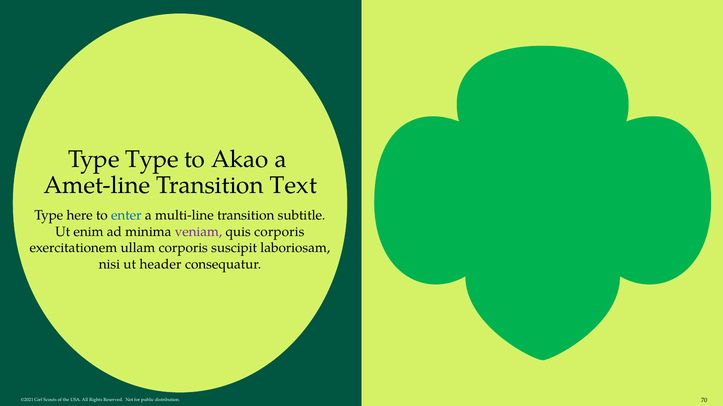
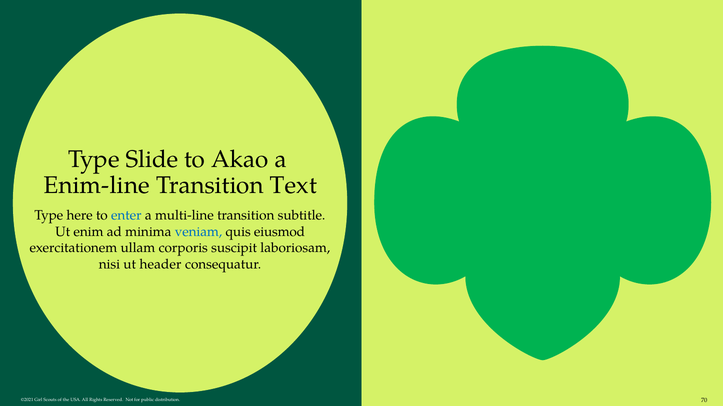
Type Type: Type -> Slide (152, 160)
Amet-line: Amet-line -> Enim-line (97, 186)
veniam colour: purple -> blue (198, 232)
quis corporis: corporis -> eiusmod (279, 232)
